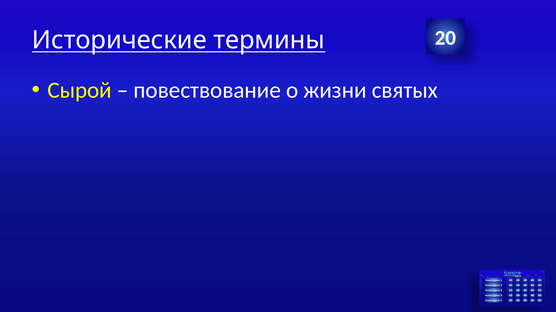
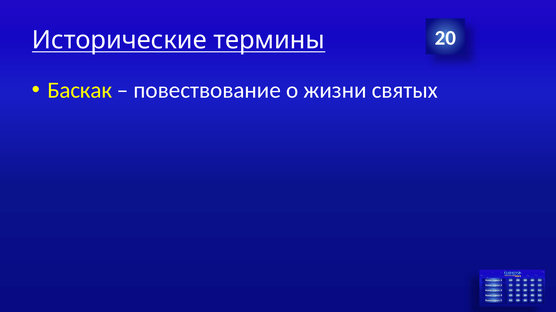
Сырой: Сырой -> Баскак (80, 91)
